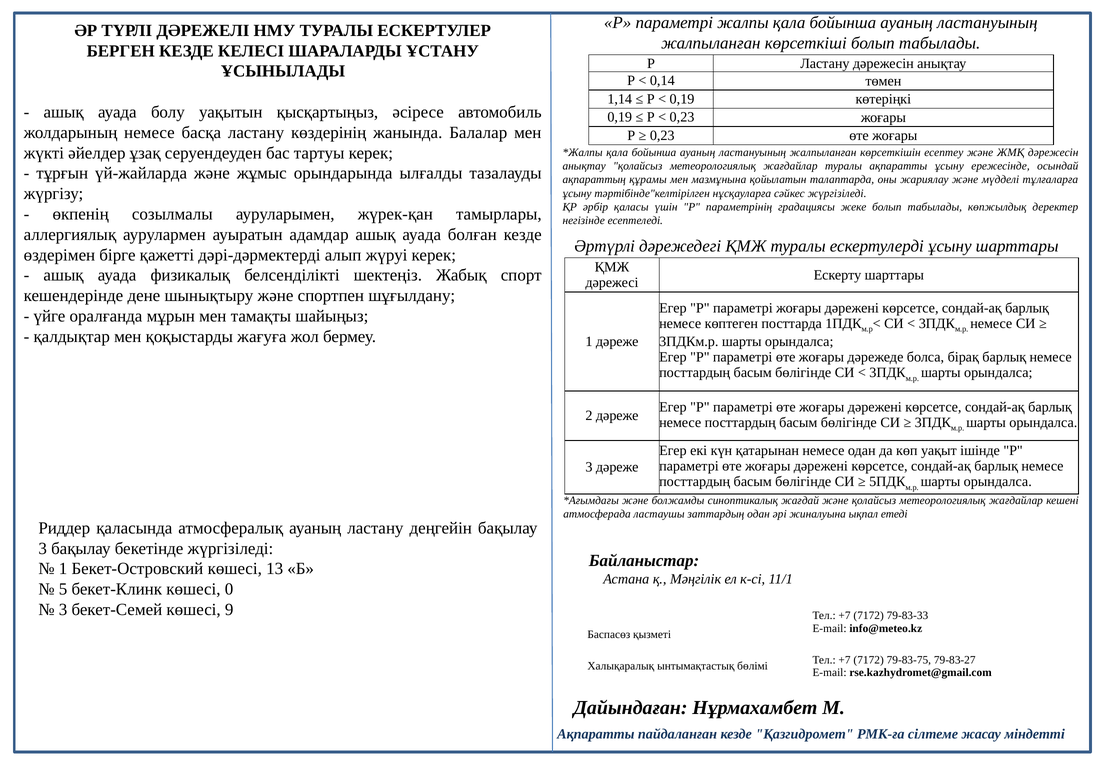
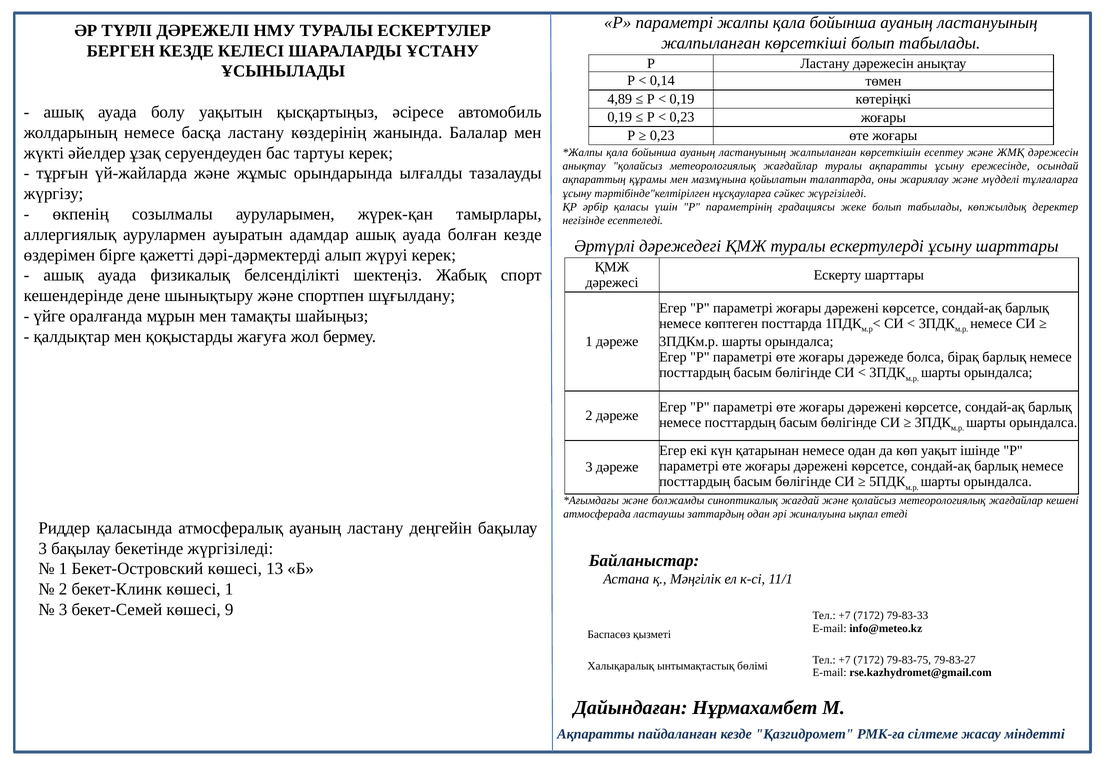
1,14: 1,14 -> 4,89 (620, 99)
5: 5 -> 2 (63, 589)
көшесі 0: 0 -> 1 (229, 589)
